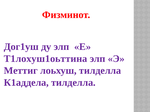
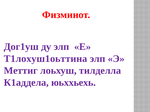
К1аддела тилделла: тилделла -> юьххьехь (73, 83)
